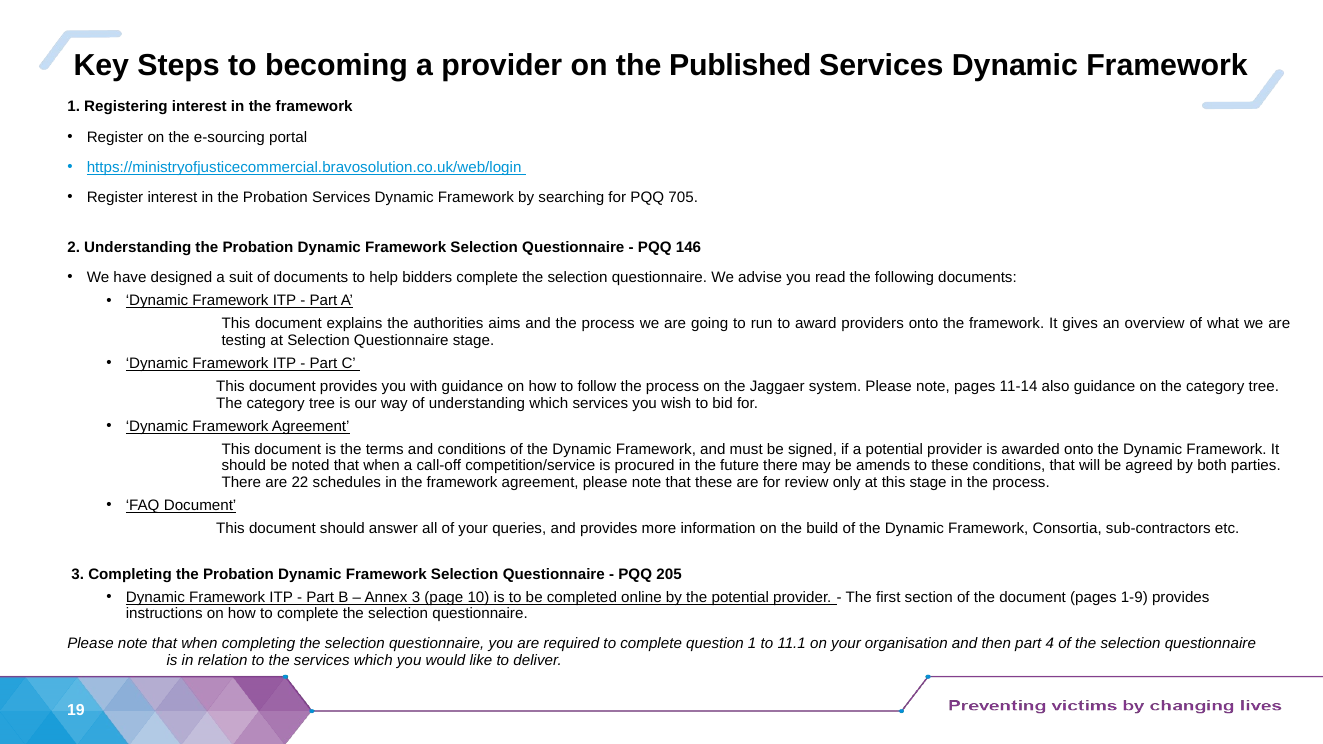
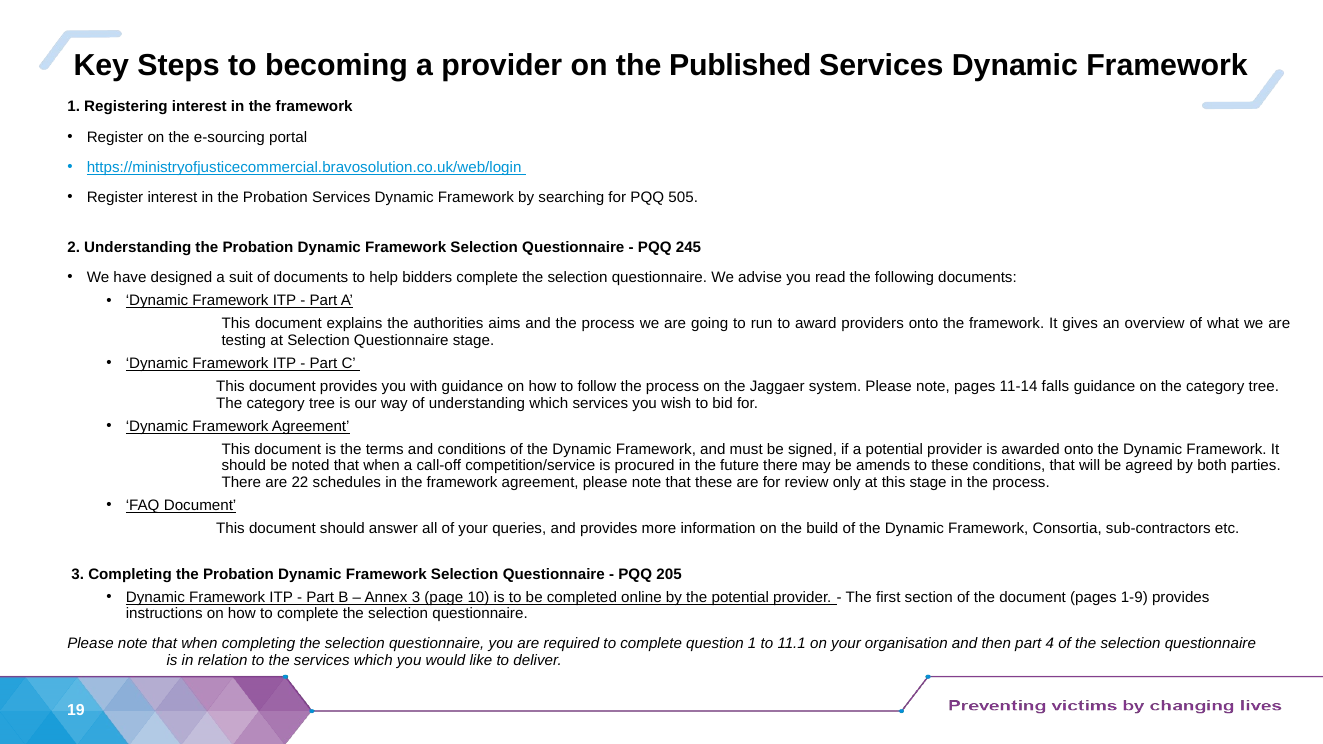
705: 705 -> 505 (683, 197)
146: 146 -> 245 (688, 247)
also: also -> falls (1055, 387)
